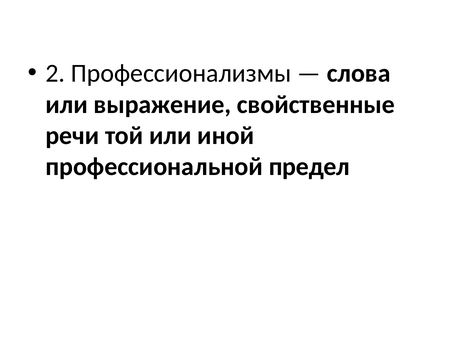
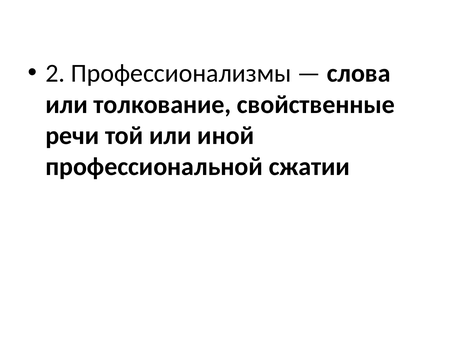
выражение: выражение -> толкование (162, 104)
предел: предел -> сжатии (309, 166)
